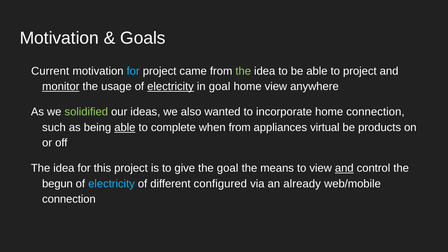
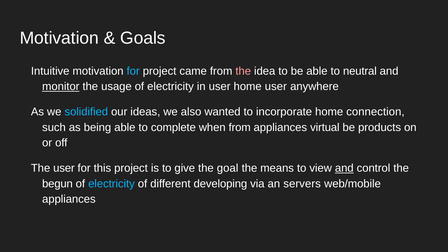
Current: Current -> Intuitive (50, 71)
the colour: light green -> pink (243, 71)
to project: project -> neutral (360, 71)
electricity underline: present -> none (171, 87)
in goal: goal -> user (220, 87)
home view: view -> user (276, 87)
solidified colour: light green -> light blue (86, 112)
able underline: present -> none (125, 127)
idea: idea -> user (64, 168)
configured: configured -> developing (220, 184)
already: already -> servers (302, 184)
connection: connection -> appliances (69, 199)
